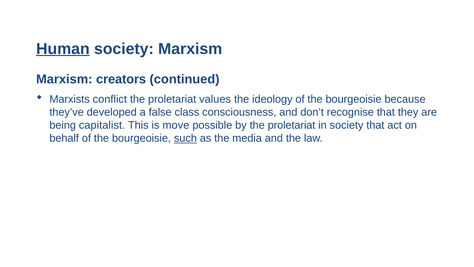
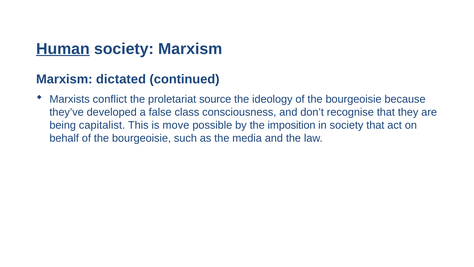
creators: creators -> dictated (121, 79)
values: values -> source (215, 99)
by the proletariat: proletariat -> imposition (292, 125)
such underline: present -> none (185, 138)
